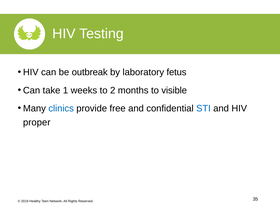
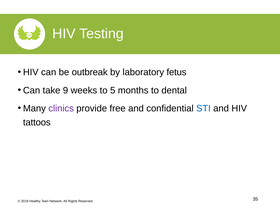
1: 1 -> 9 (66, 90)
2: 2 -> 5 (113, 90)
visible: visible -> dental (174, 90)
clinics colour: blue -> purple (61, 108)
proper: proper -> tattoos (37, 122)
